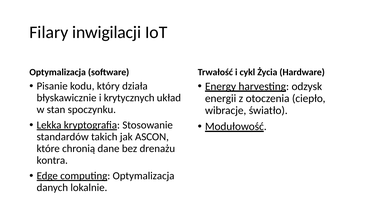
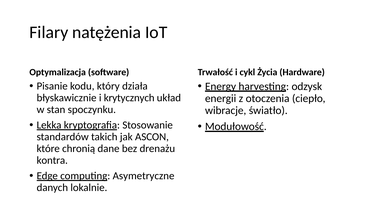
inwigilacji: inwigilacji -> natężenia (107, 32)
computing Optymalizacja: Optymalizacja -> Asymetryczne (144, 176)
